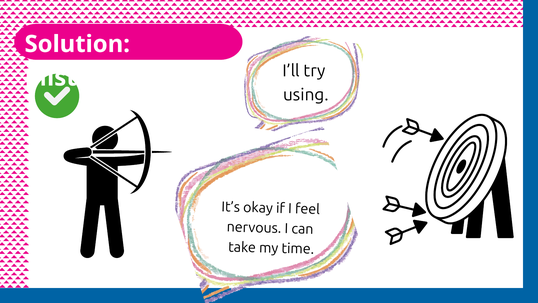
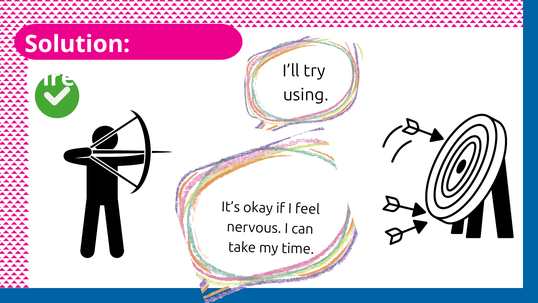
Mistake: Mistake -> Directly (76, 78)
